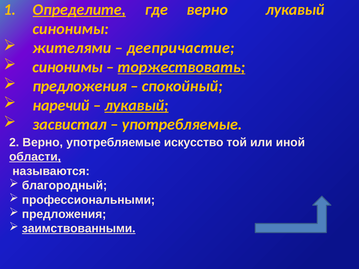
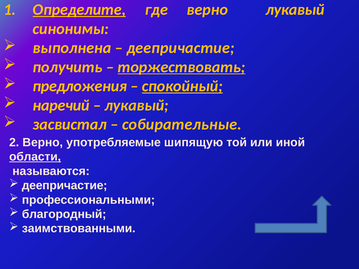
жителями: жителями -> выполнена (72, 48)
синонимы: синонимы -> получить (68, 67)
спокойный underline: none -> present (182, 86)
лукавый underline: present -> none (137, 105)
употребляемые: употребляемые -> собирательные (182, 125)
искусство: искусство -> шипящую (194, 143)
благородный: благородный -> деепричастие (65, 186)
предложения: предложения -> благородный (64, 214)
заимствованными underline: present -> none (79, 229)
